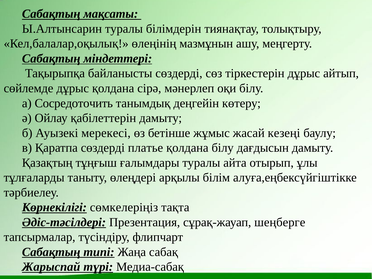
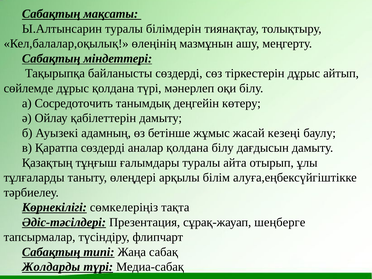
қолдана сірә: сірә -> түрі (149, 88)
мерекесі: мерекесі -> адамның (106, 133)
платье: платье -> аналар (146, 148)
Жарыспай: Жарыспай -> Жолдарды (51, 267)
